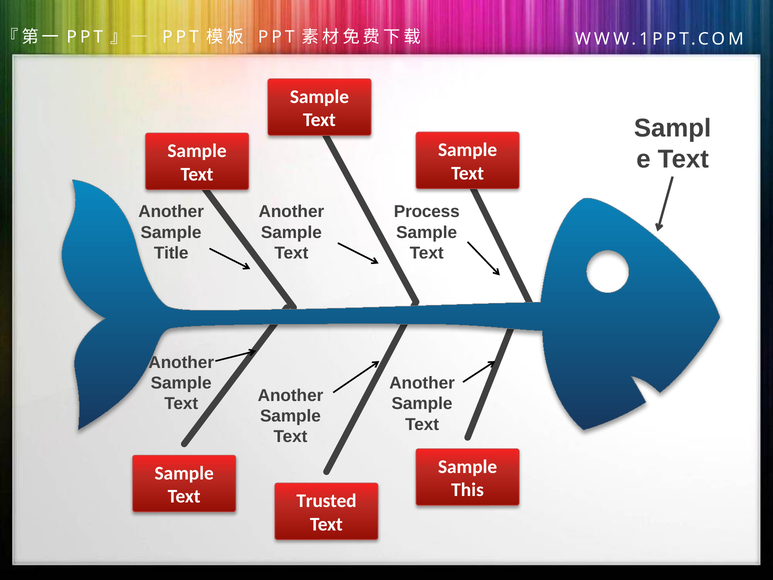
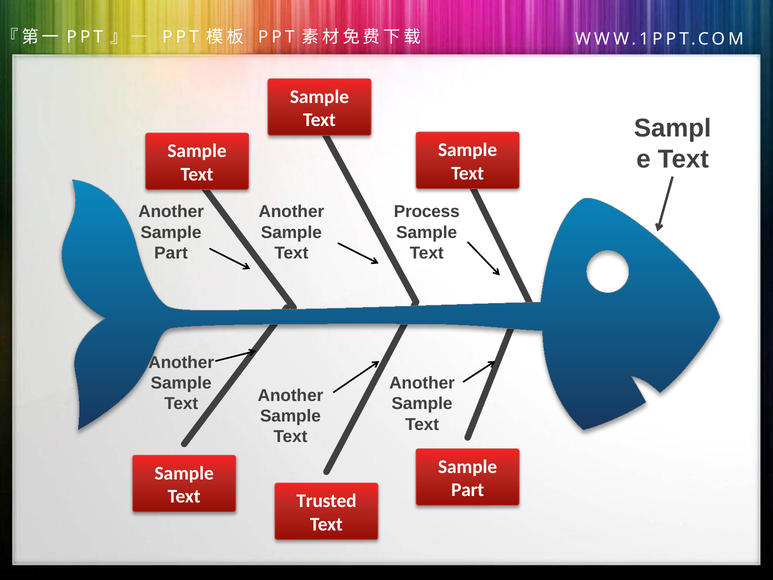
Title: Title -> Part (171, 253)
This: This -> Part (468, 490)
